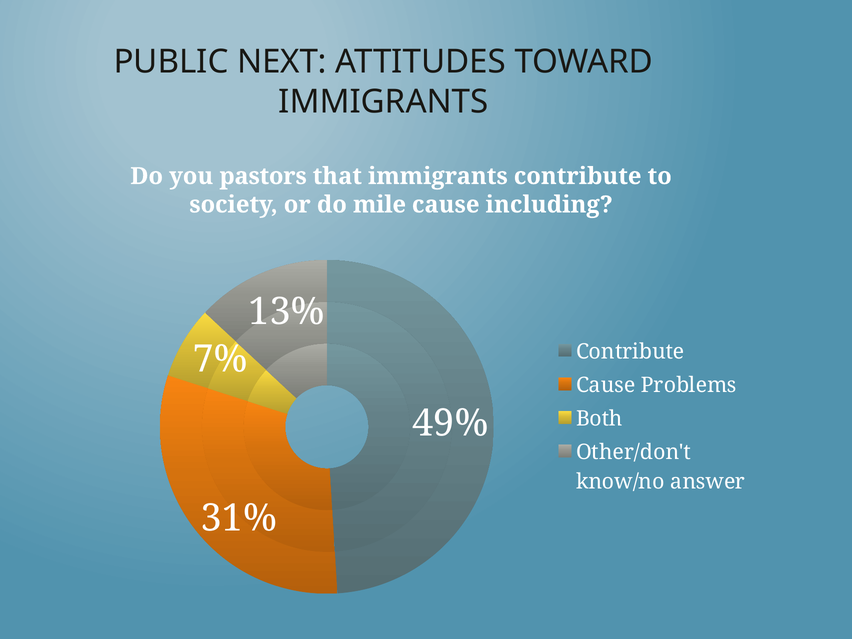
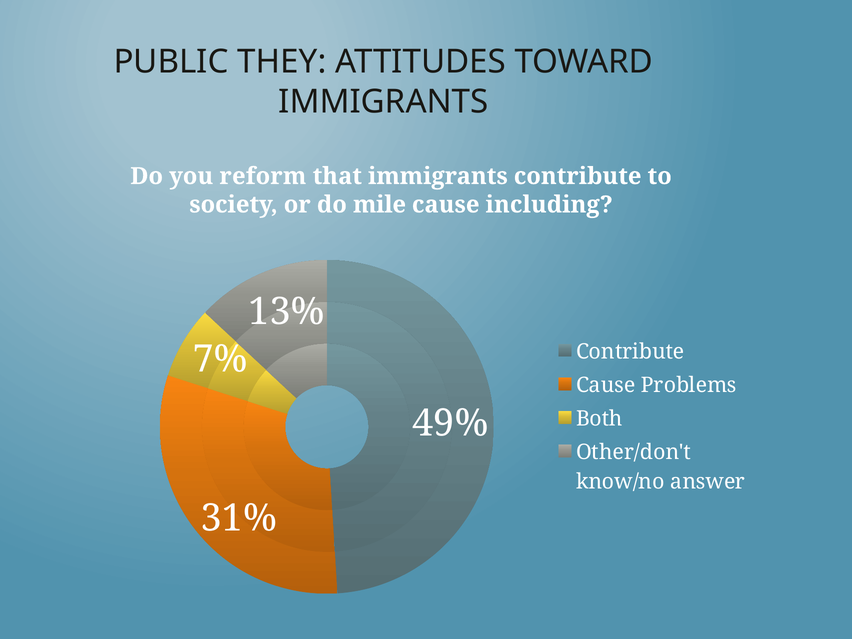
NEXT: NEXT -> THEY (282, 62)
pastors: pastors -> reform (263, 176)
